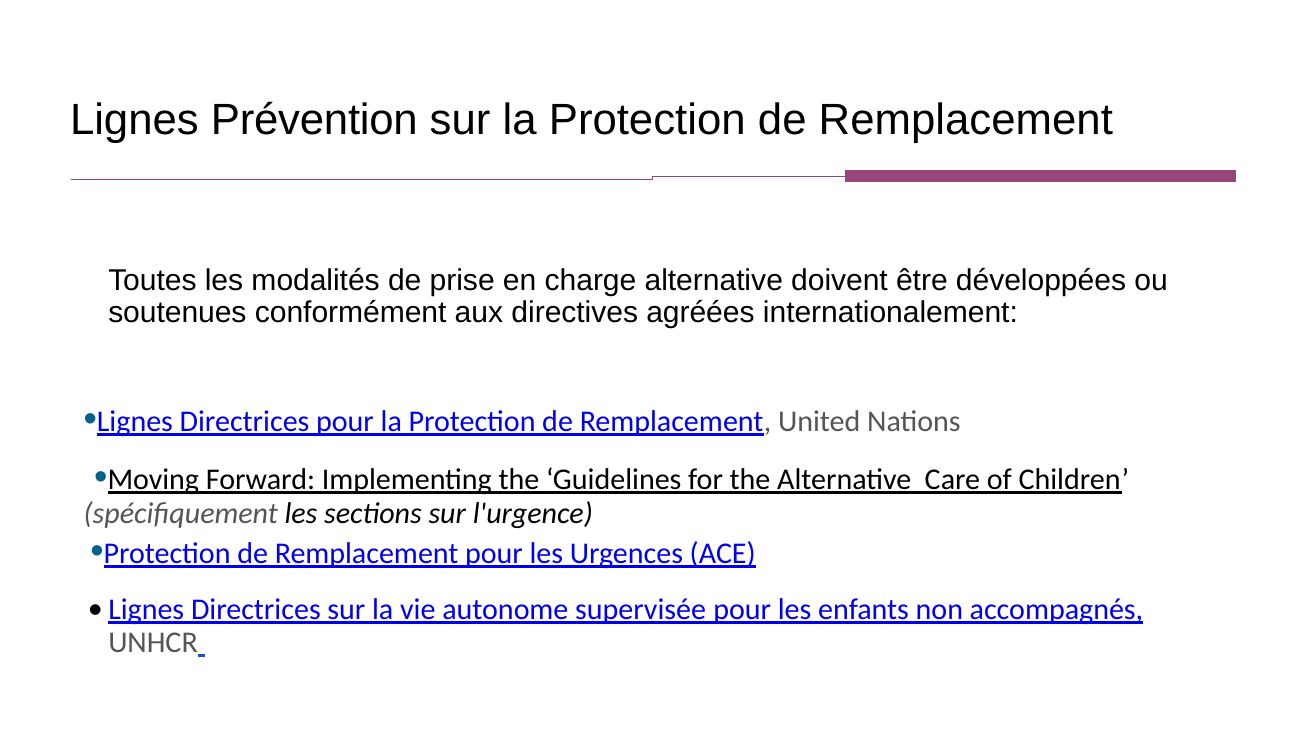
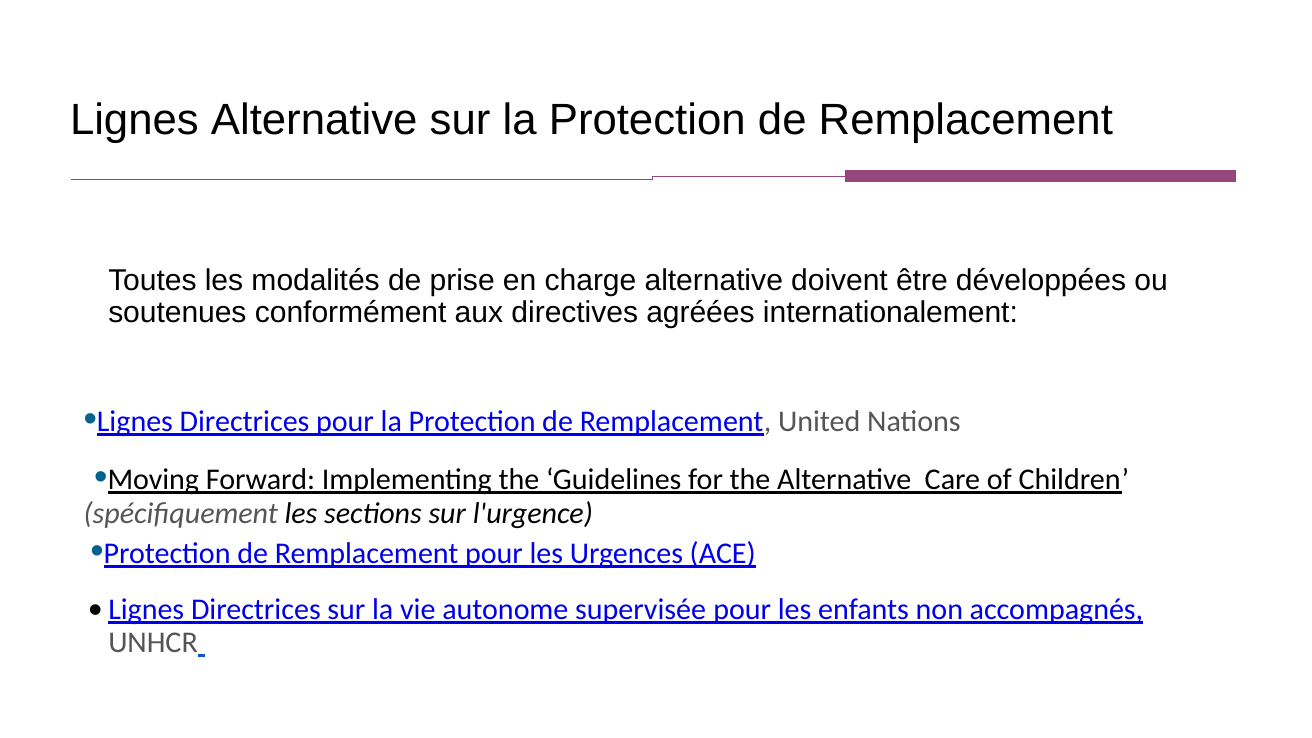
Lignes Prévention: Prévention -> Alternative (314, 120)
